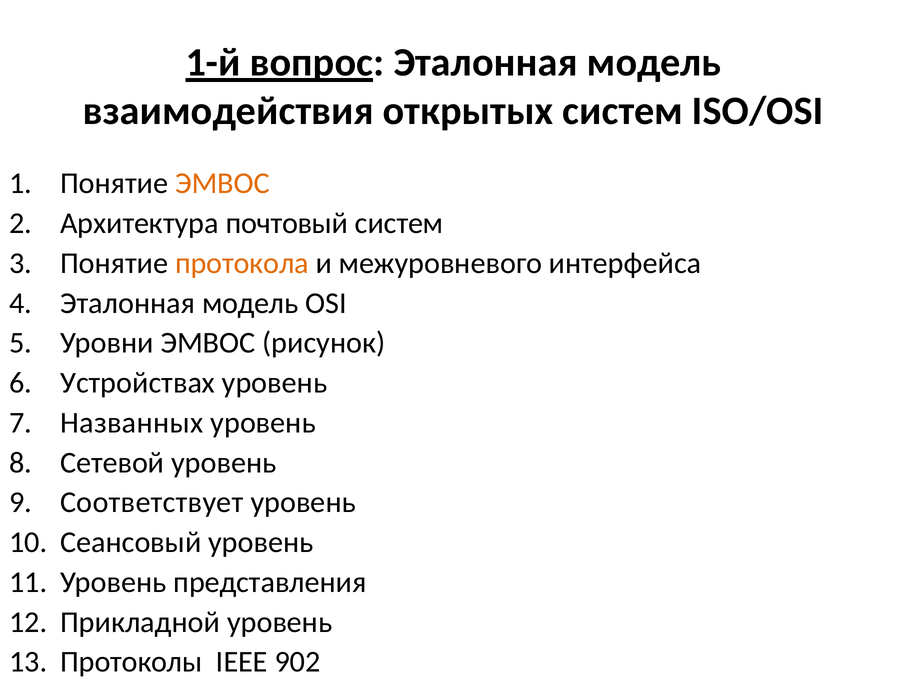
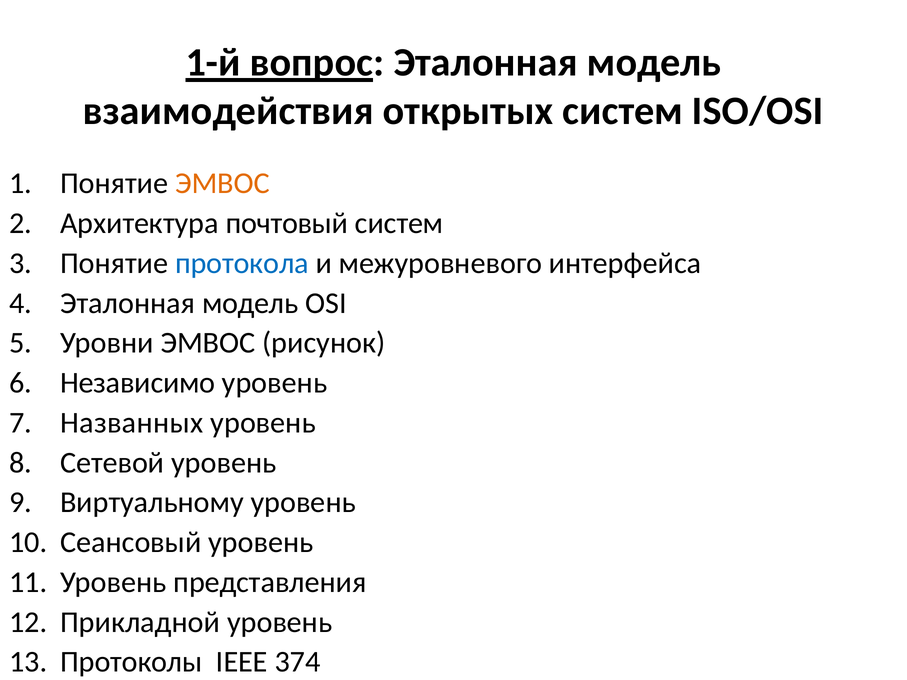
протокола colour: orange -> blue (242, 263)
Устройствах: Устройствах -> Независимо (138, 383)
Соответствует: Соответствует -> Виртуальному (152, 503)
902: 902 -> 374 (298, 662)
